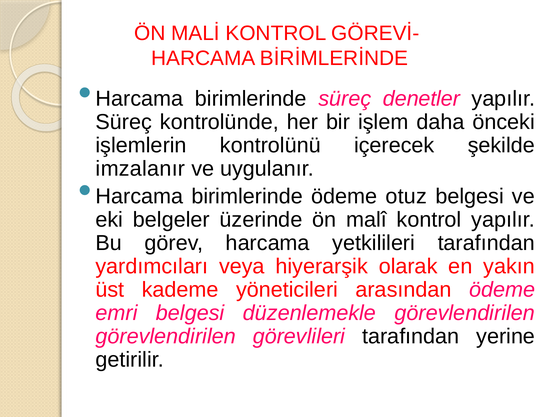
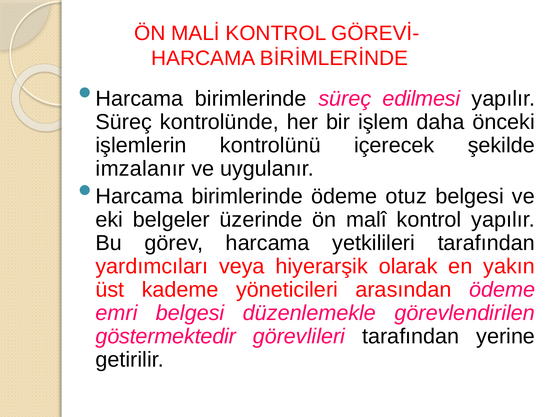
denetler: denetler -> edilmesi (421, 99)
görevlendirilen: görevlendirilen -> göstermektedir (166, 336)
